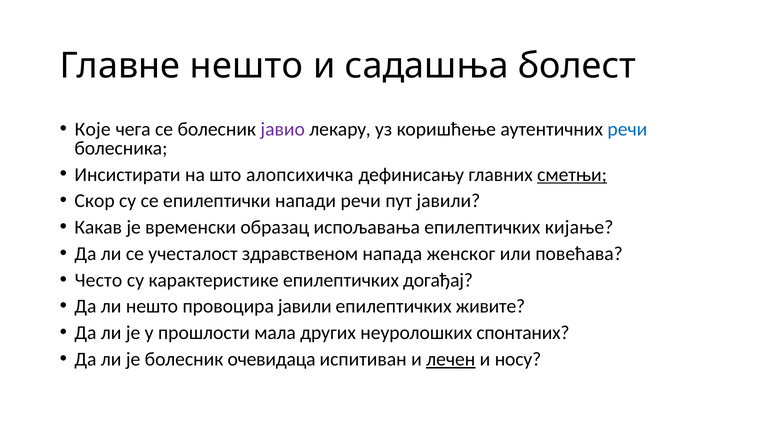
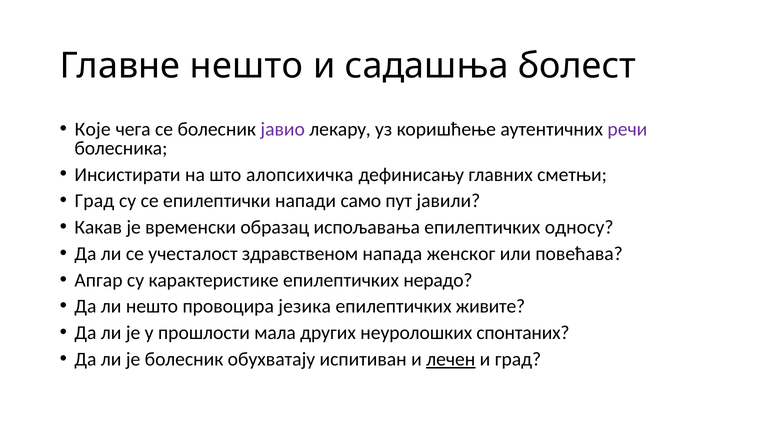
речи colour: blue -> purple (627, 129)
сметњи underline: present -> none (572, 175)
Скор: Скор -> Град (95, 201)
напади речи: речи -> само (361, 201)
кијање: кијање -> односу (579, 227)
Често: Често -> Апгар (99, 280)
догађај: догађај -> нерадо (438, 280)
провоцира јавили: јавили -> језика (305, 306)
очевидаца: очевидаца -> обухватају (271, 359)
и носу: носу -> град (518, 359)
